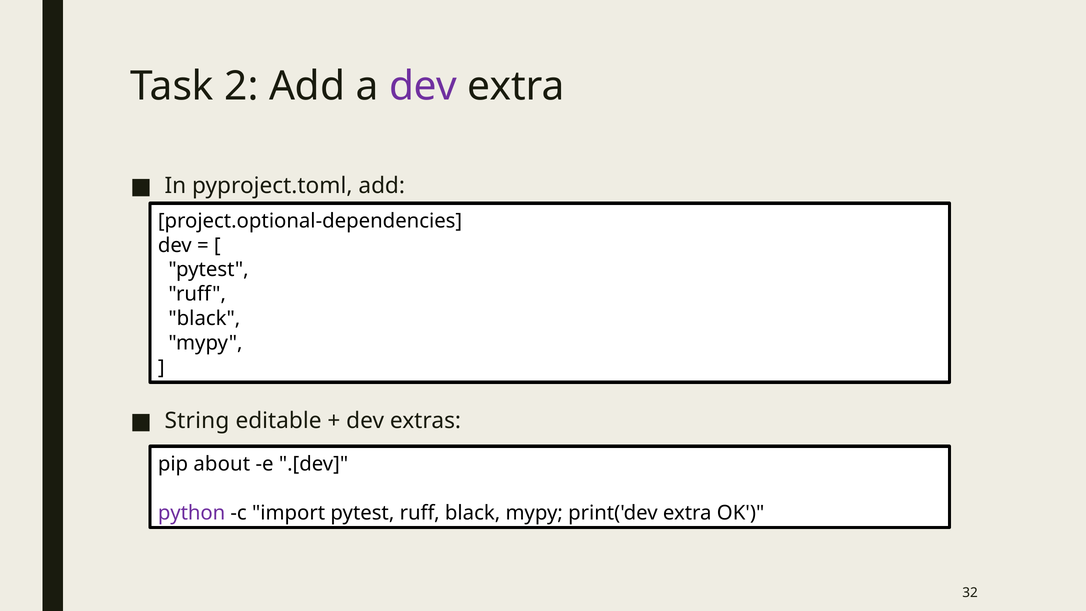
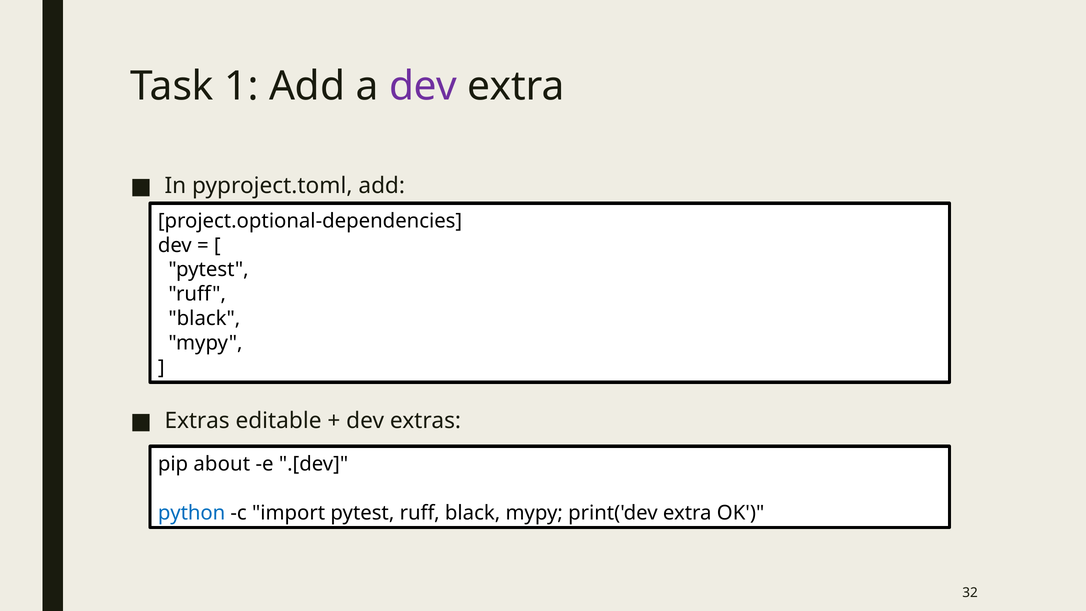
2: 2 -> 1 (241, 87)
String: String -> Extras (197, 421)
python colour: purple -> blue (192, 513)
